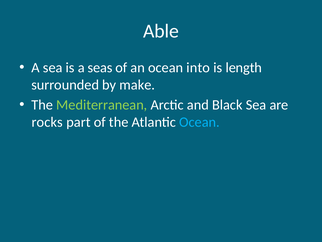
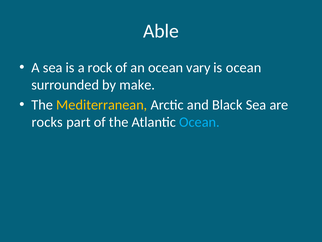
seas: seas -> rock (100, 68)
into: into -> vary (198, 68)
is length: length -> ocean (244, 68)
Mediterranean colour: light green -> yellow (102, 105)
